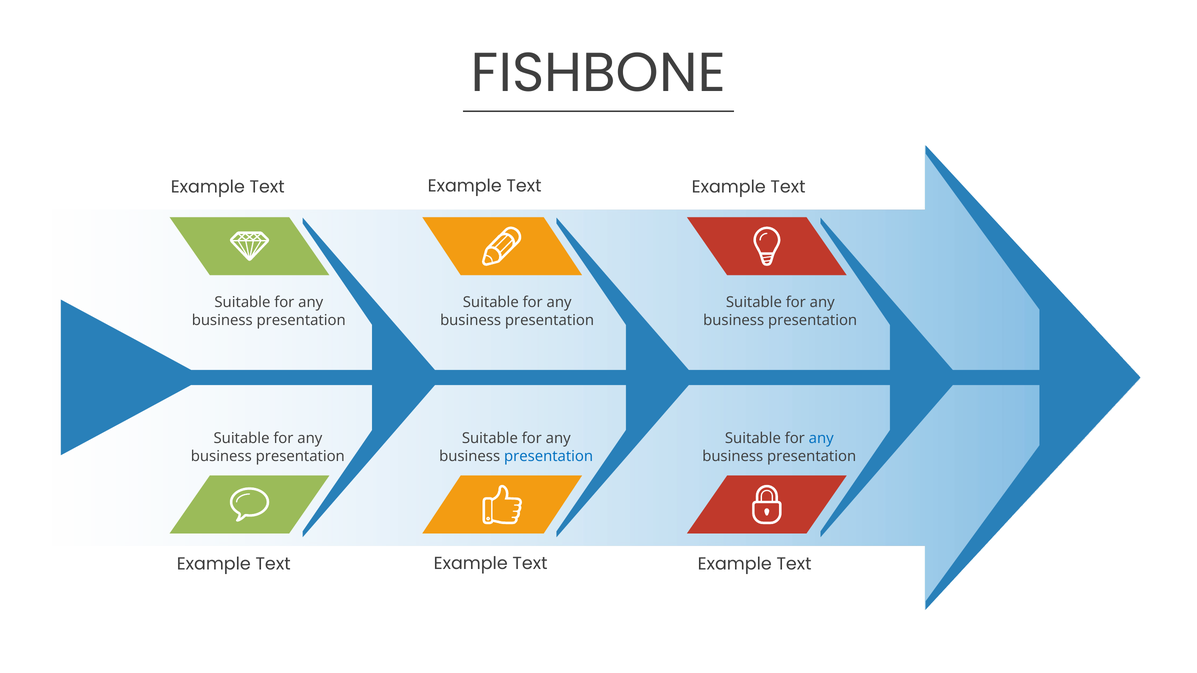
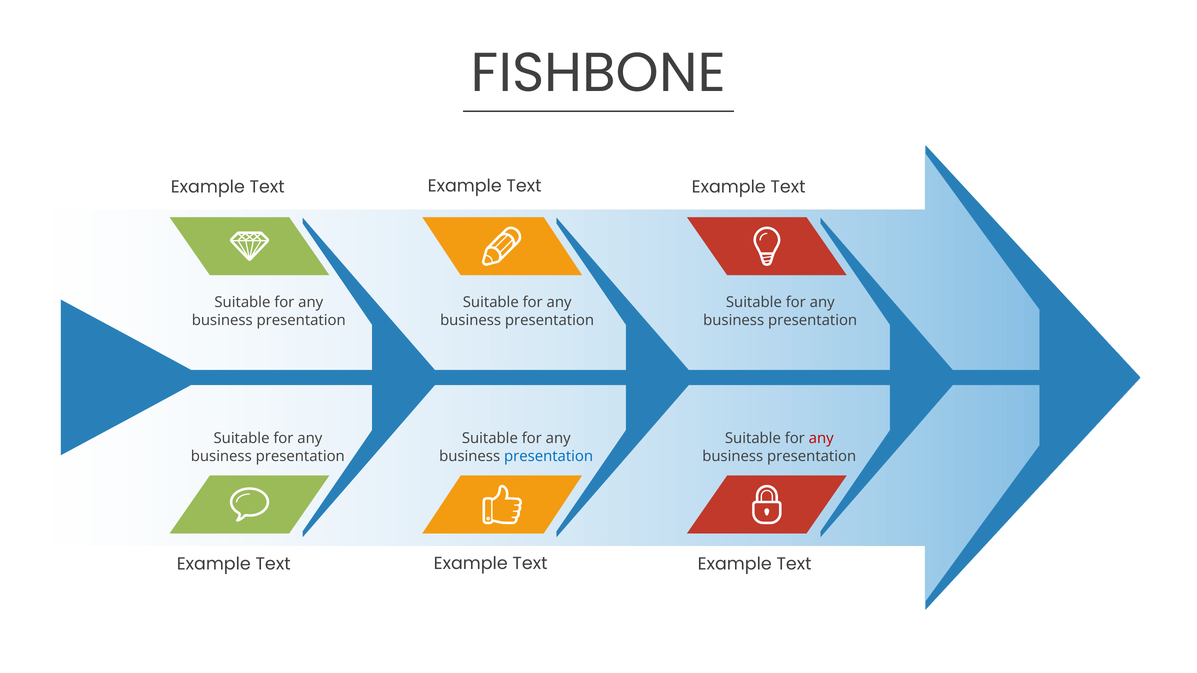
any colour: blue -> red (821, 439)
